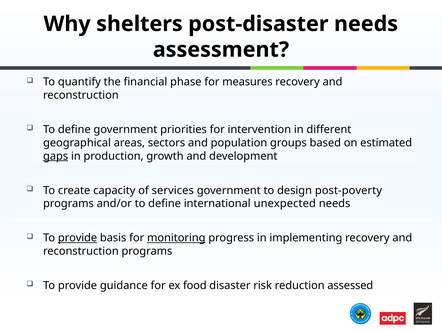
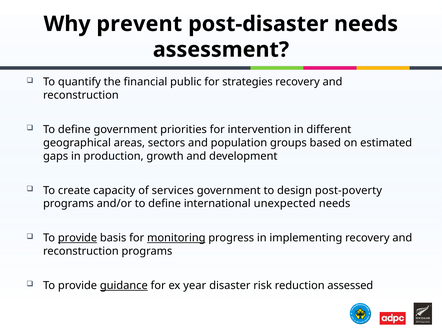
shelters: shelters -> prevent (139, 24)
phase: phase -> public (186, 82)
measures: measures -> strategies (247, 82)
gaps underline: present -> none (56, 156)
guidance underline: none -> present (124, 286)
food: food -> year (195, 286)
